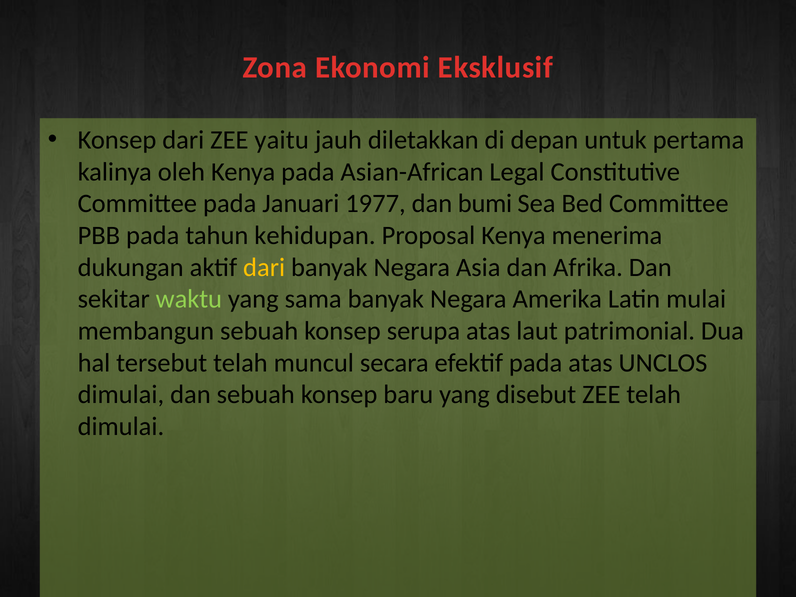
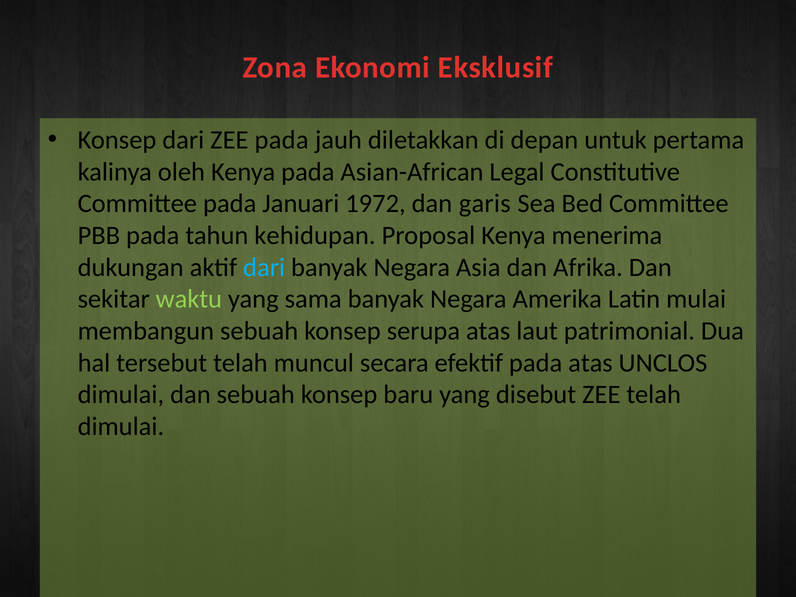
ZEE yaitu: yaitu -> pada (282, 140)
1977: 1977 -> 1972 (375, 204)
bumi: bumi -> garis (485, 204)
dari colour: yellow -> light blue (264, 267)
